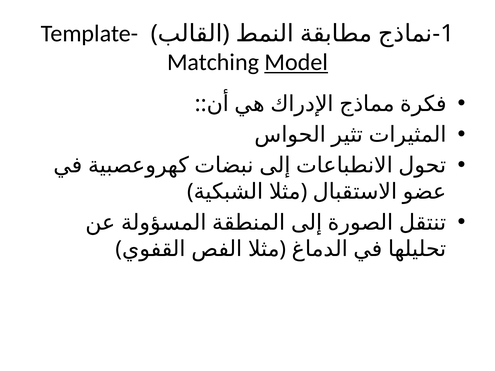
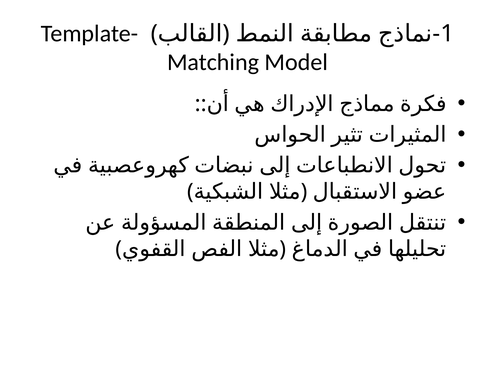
Model underline: present -> none (296, 62)
